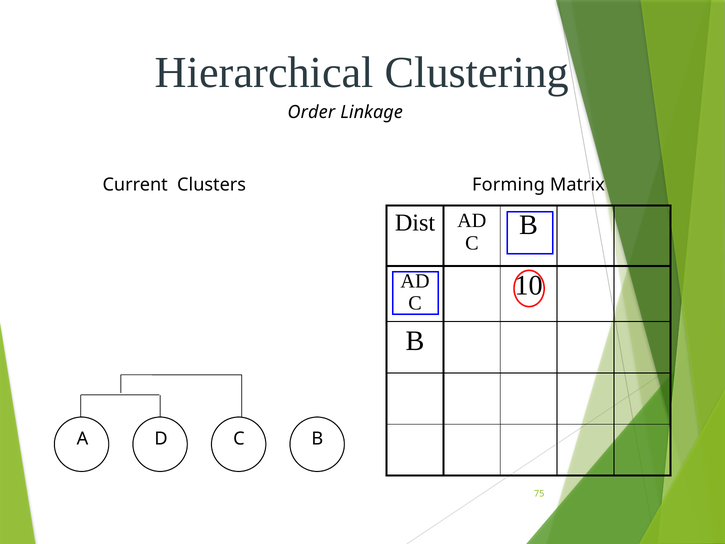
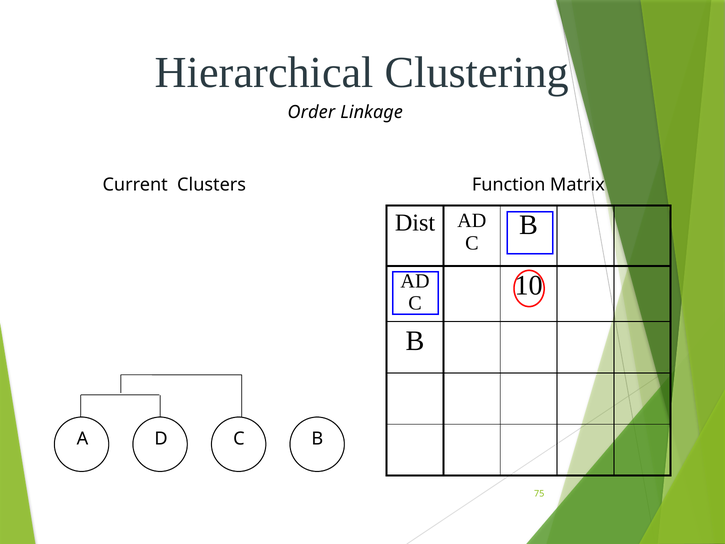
Forming: Forming -> Function (509, 185)
